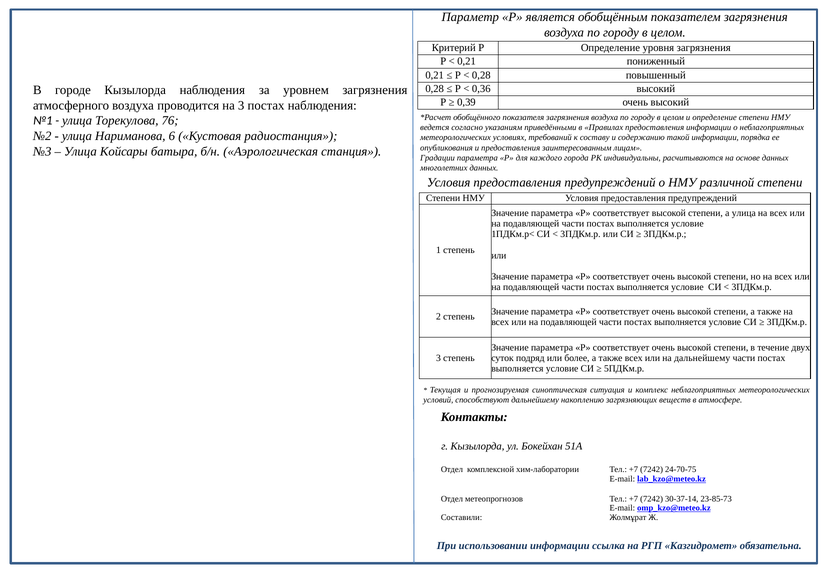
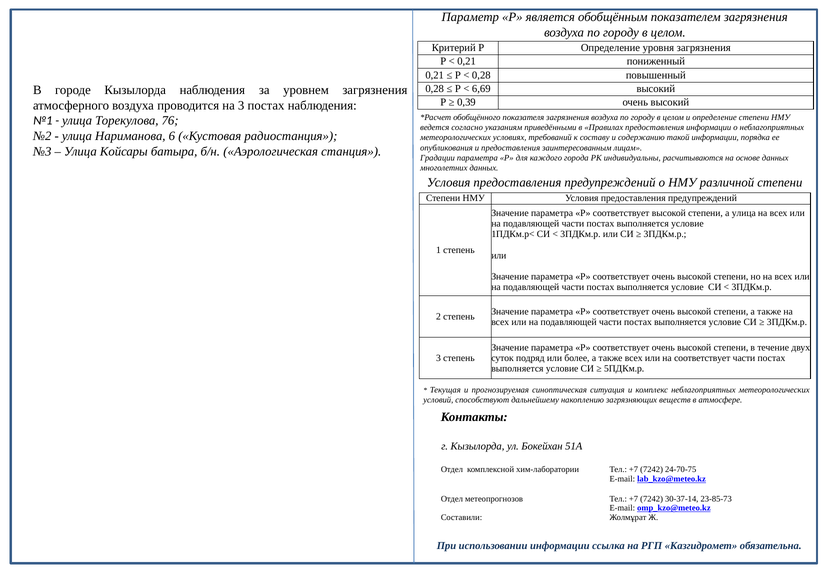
0,36: 0,36 -> 6,69 (481, 89)
на дальнейшему: дальнейшему -> соответствует (702, 358)
